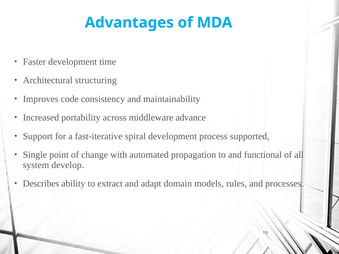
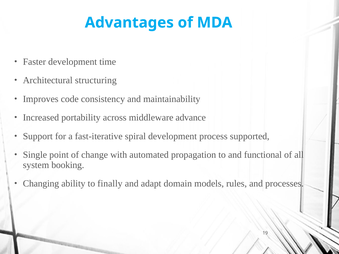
develop: develop -> booking (68, 165)
Describes: Describes -> Changing (41, 184)
extract: extract -> finally (110, 184)
